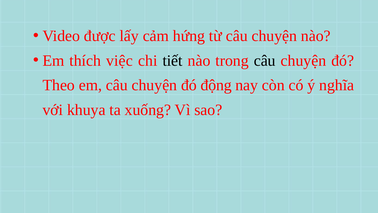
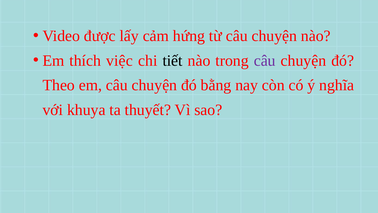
câu colour: black -> purple (265, 60)
động: động -> bằng (216, 85)
xuống: xuống -> thuyết (148, 110)
